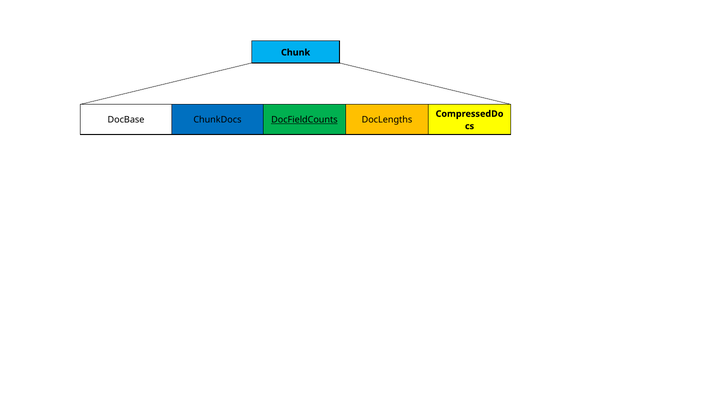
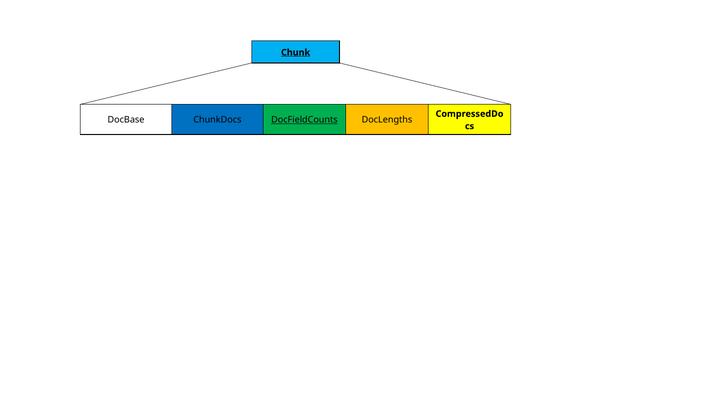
Chunk underline: none -> present (296, 53)
